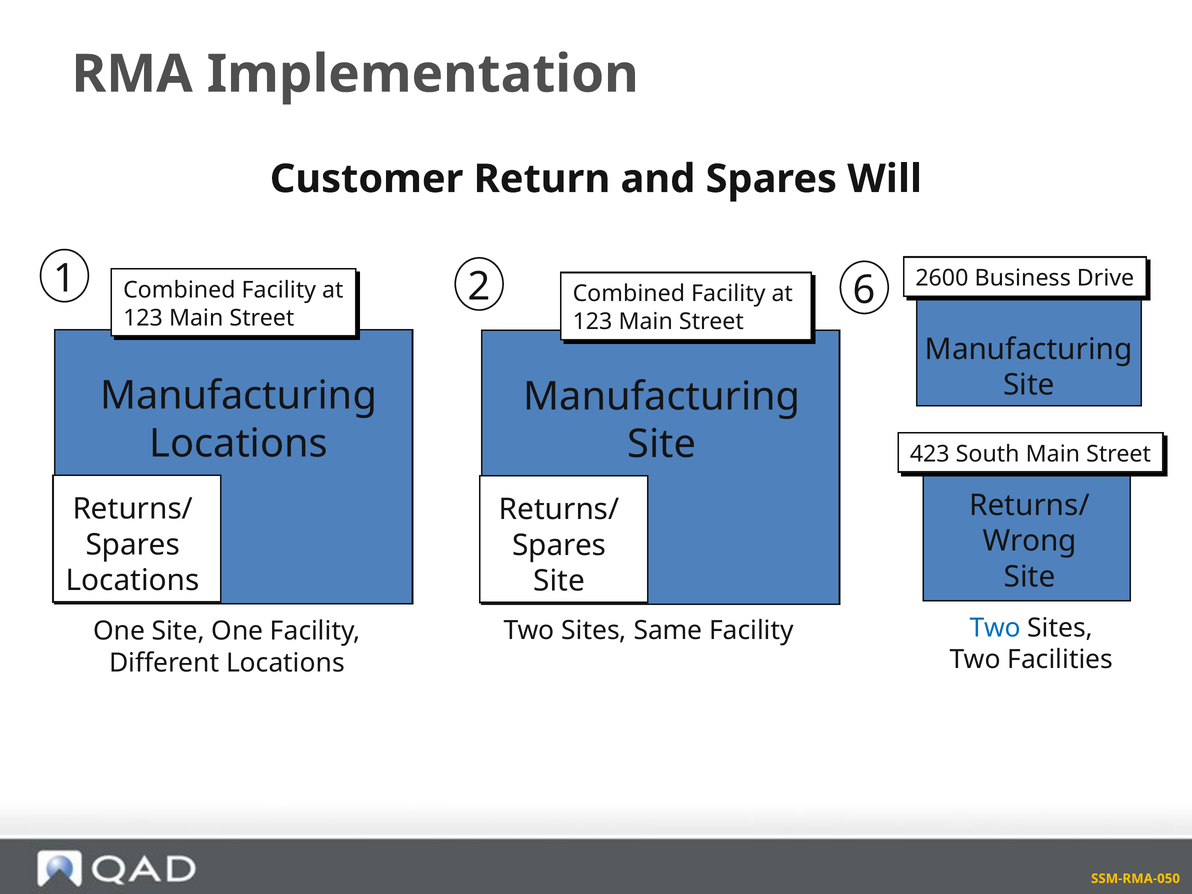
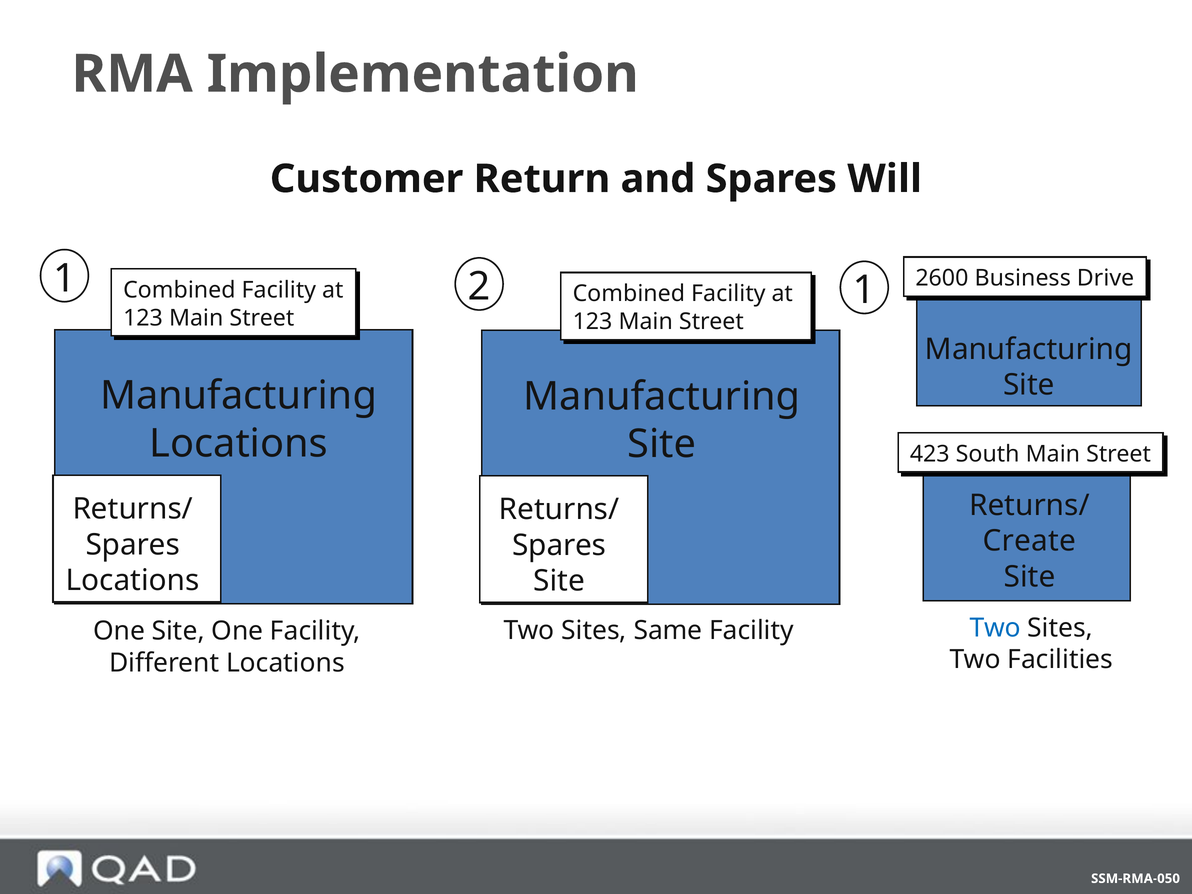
2 6: 6 -> 1 (864, 290)
Wrong: Wrong -> Create (1029, 541)
SSM-RMA-050 colour: yellow -> white (1135, 879)
